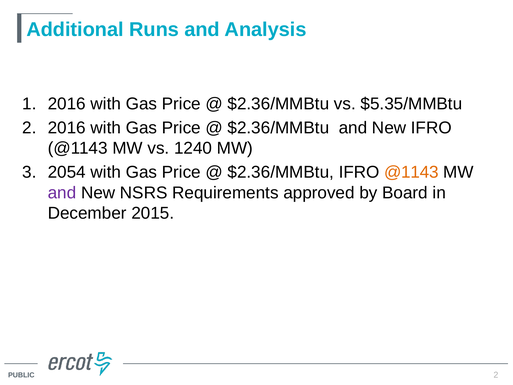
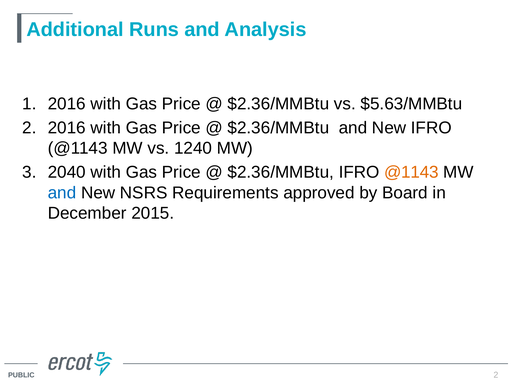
$5.35/MMBtu: $5.35/MMBtu -> $5.63/MMBtu (411, 104)
2054: 2054 -> 2040 (67, 172)
and colour: purple -> blue (62, 193)
